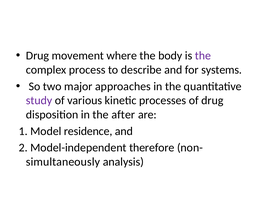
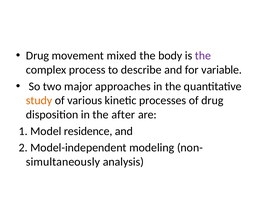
where: where -> mixed (122, 56)
systems: systems -> variable (222, 70)
study colour: purple -> orange (39, 101)
therefore: therefore -> modeling (152, 148)
